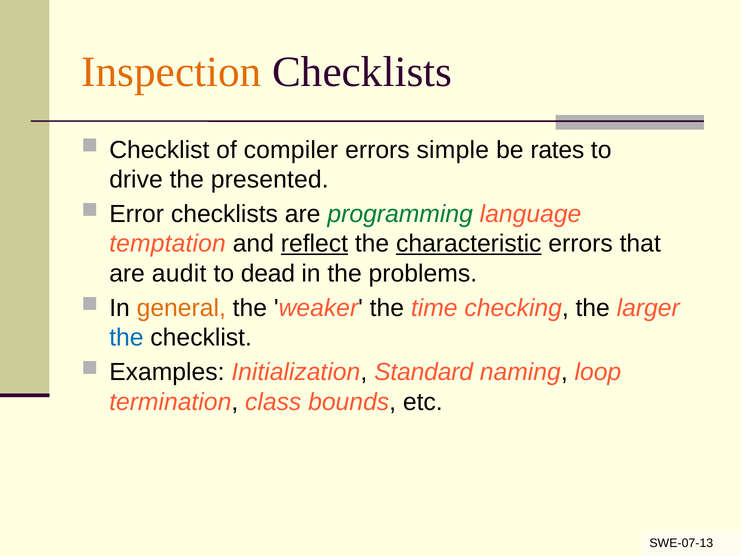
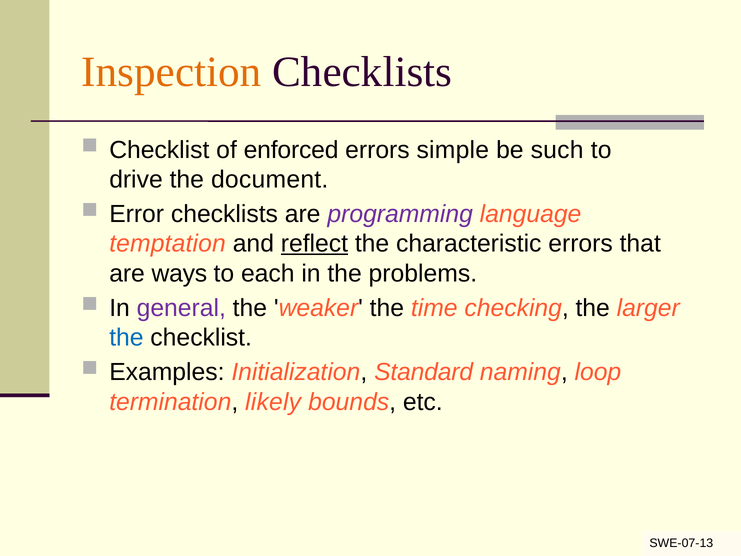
compiler: compiler -> enforced (291, 150)
rates: rates -> such (557, 150)
presented: presented -> document (270, 179)
programming colour: green -> purple (400, 214)
characteristic underline: present -> none (469, 244)
audit: audit -> ways (179, 273)
dead: dead -> each (268, 273)
general colour: orange -> purple (181, 308)
class: class -> likely (273, 402)
